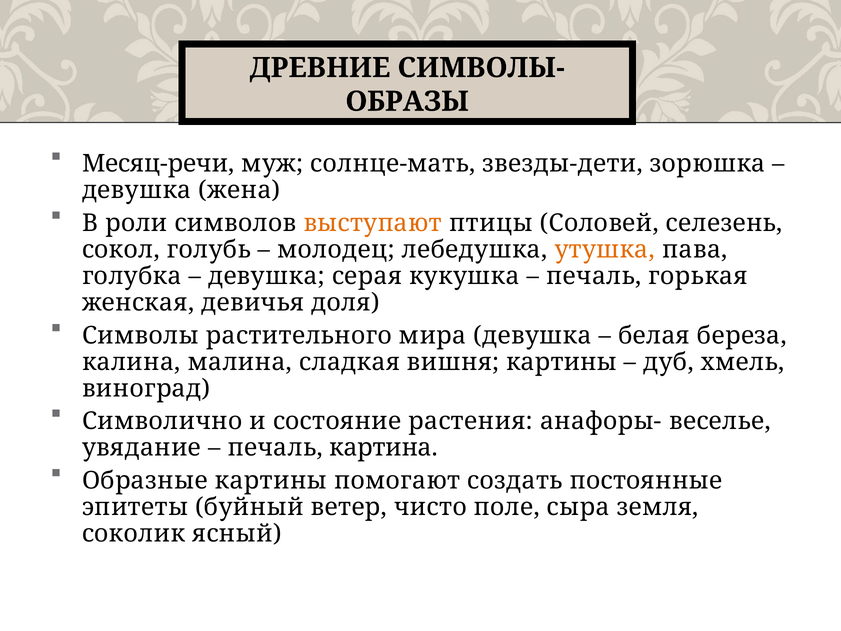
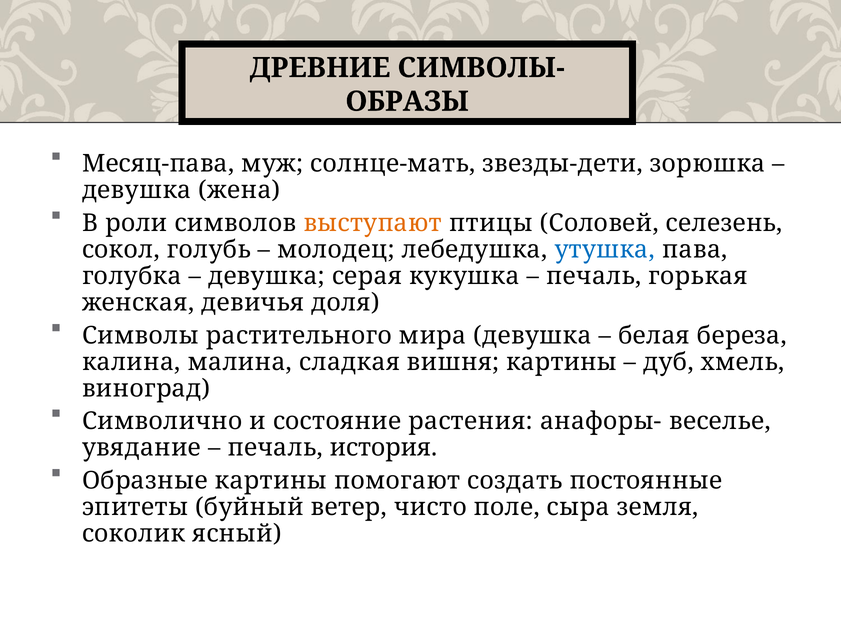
Месяц-речи: Месяц-речи -> Месяц-пава (158, 164)
утушка colour: orange -> blue (605, 250)
картина: картина -> история (384, 448)
